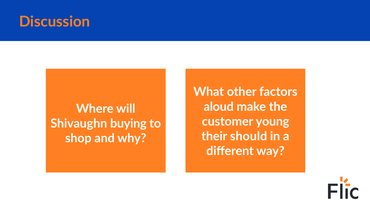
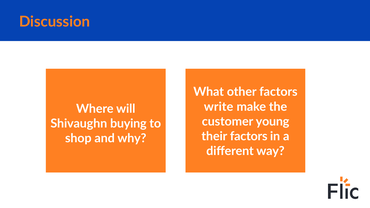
aloud: aloud -> write (219, 107)
their should: should -> factors (249, 136)
